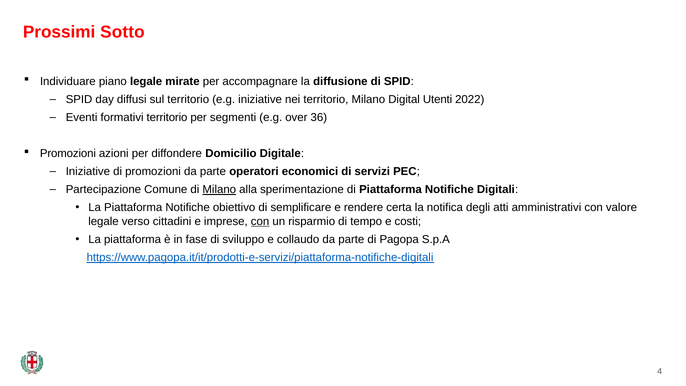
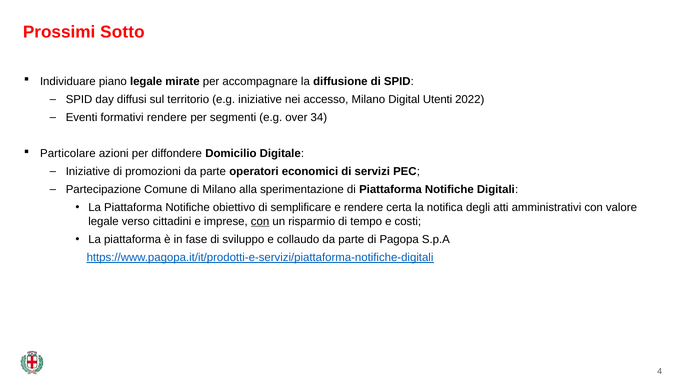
nei territorio: territorio -> accesso (326, 100)
formativi territorio: territorio -> rendere (167, 118)
36: 36 -> 34 (319, 118)
Promozioni: Promozioni -> Particolare (68, 154)
Milano underline: present -> none (219, 190)
